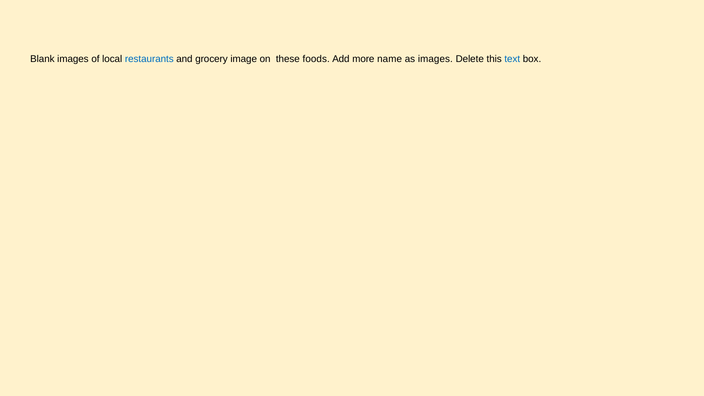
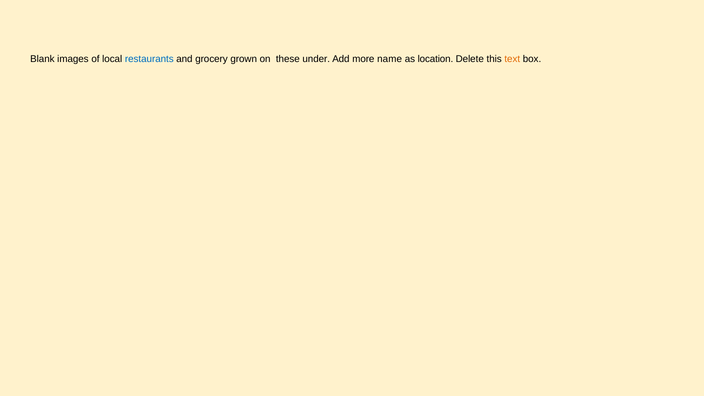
image: image -> grown (244, 59)
foods: foods -> under (316, 59)
as images: images -> location (435, 59)
text colour: blue -> orange (512, 59)
